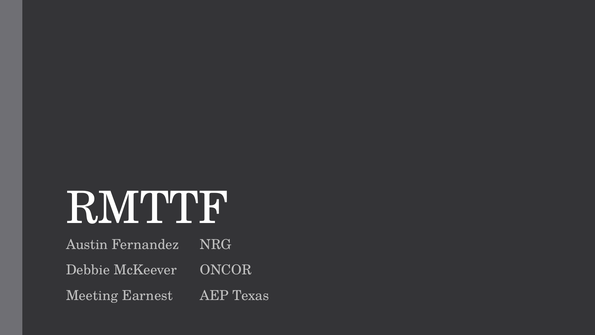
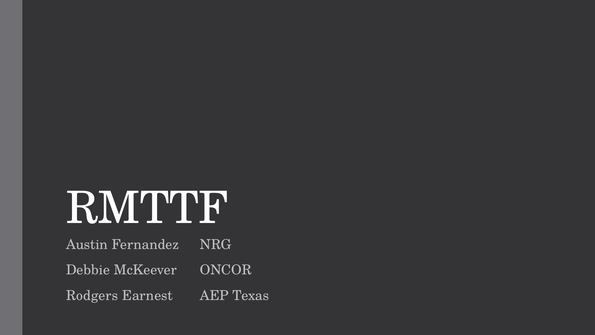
Meeting: Meeting -> Rodgers (92, 295)
